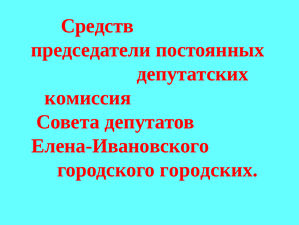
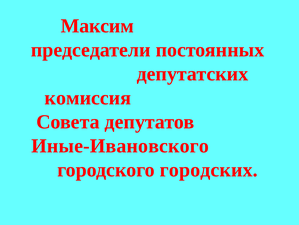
Средств: Средств -> Максим (97, 26)
Елена-Ивановского: Елена-Ивановского -> Иные-Ивановского (120, 145)
